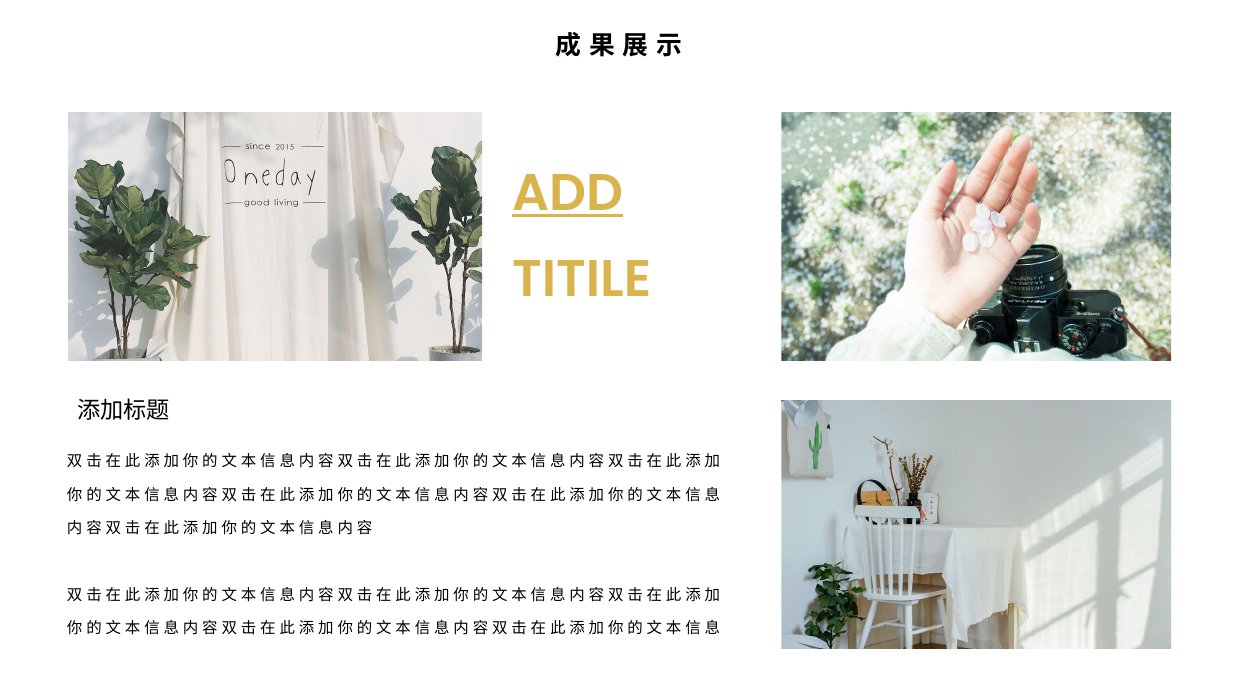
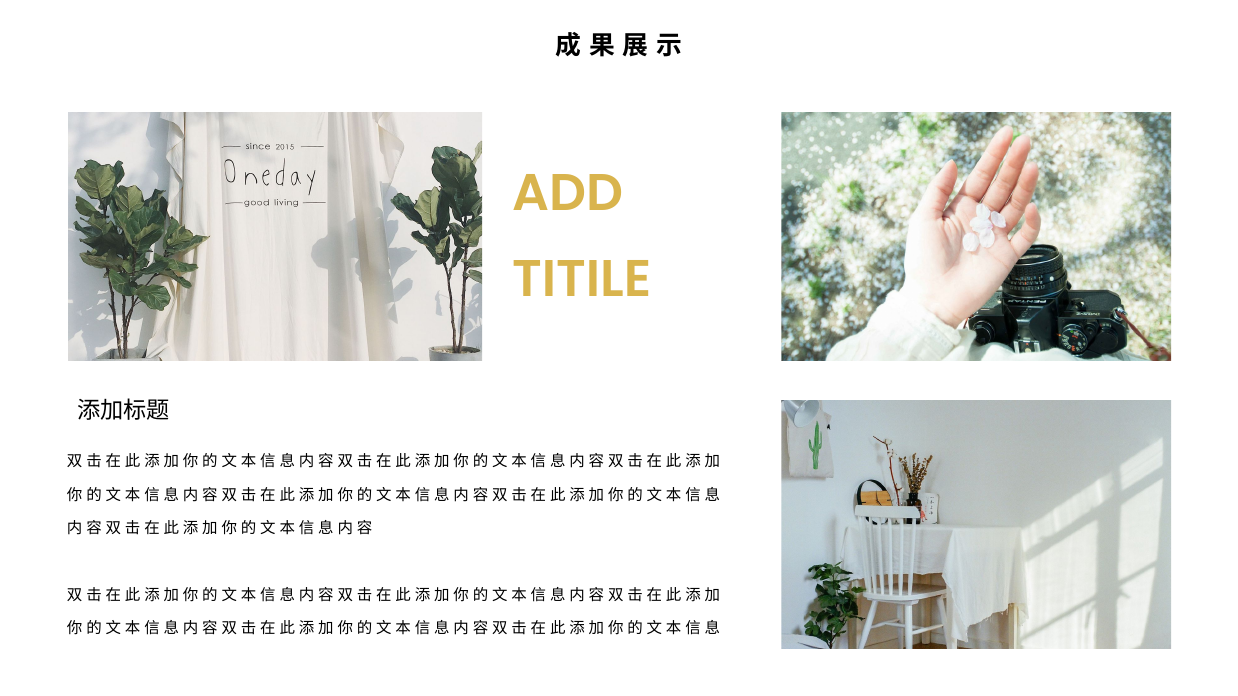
ADD underline: present -> none (568, 193)
